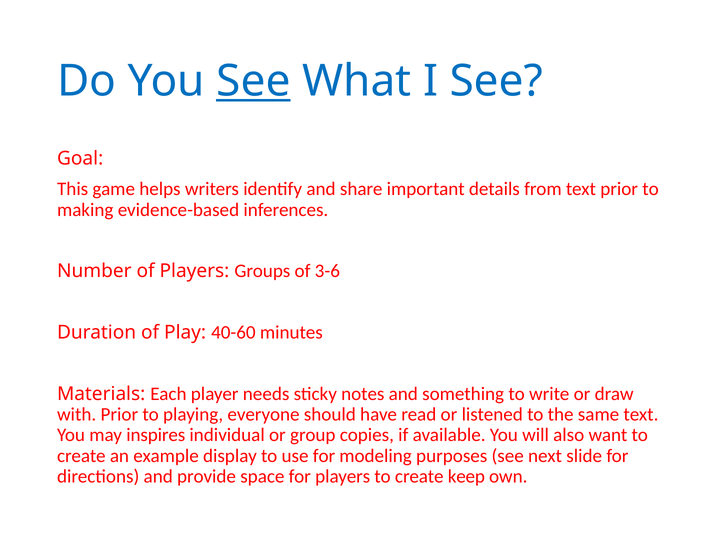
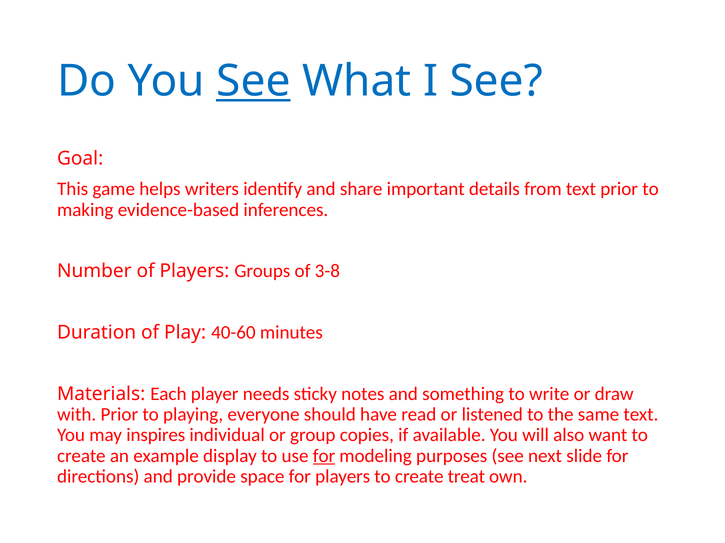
3-6: 3-6 -> 3-8 (327, 271)
for underline: none -> present (324, 456)
keep: keep -> treat (466, 477)
